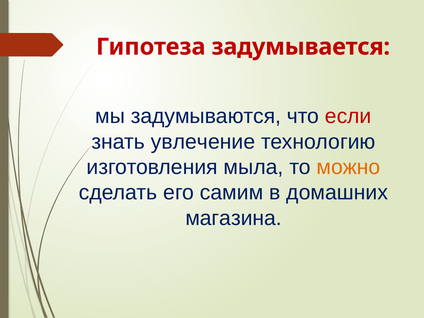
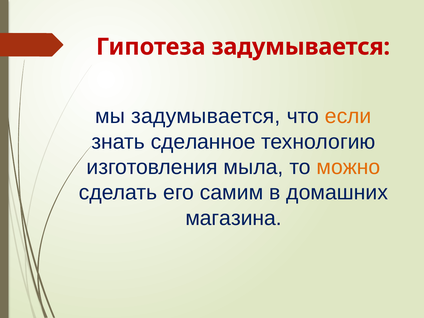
мы задумываются: задумываются -> задумывается (206, 116)
если colour: red -> orange (348, 116)
увлечение: увлечение -> сделанное (203, 142)
